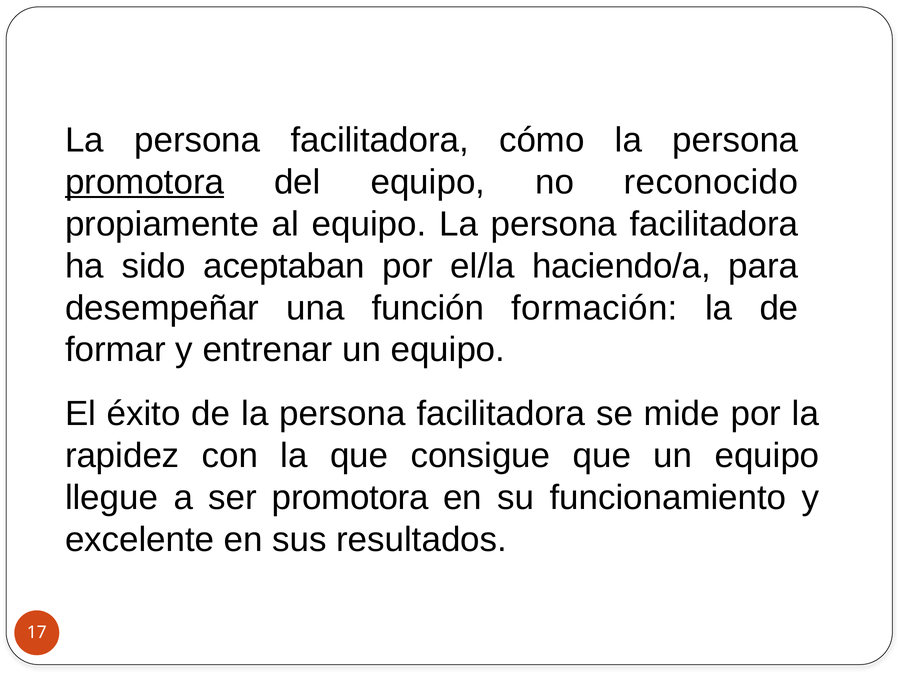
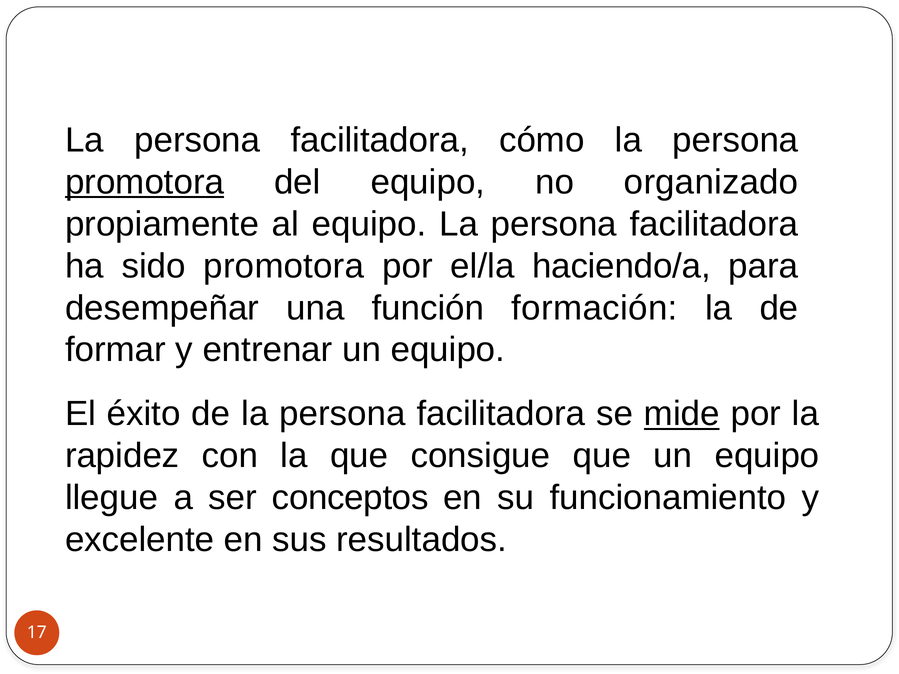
reconocido: reconocido -> organizado (711, 182)
sido aceptaban: aceptaban -> promotora (284, 266)
mide underline: none -> present (682, 414)
ser promotora: promotora -> conceptos (350, 498)
